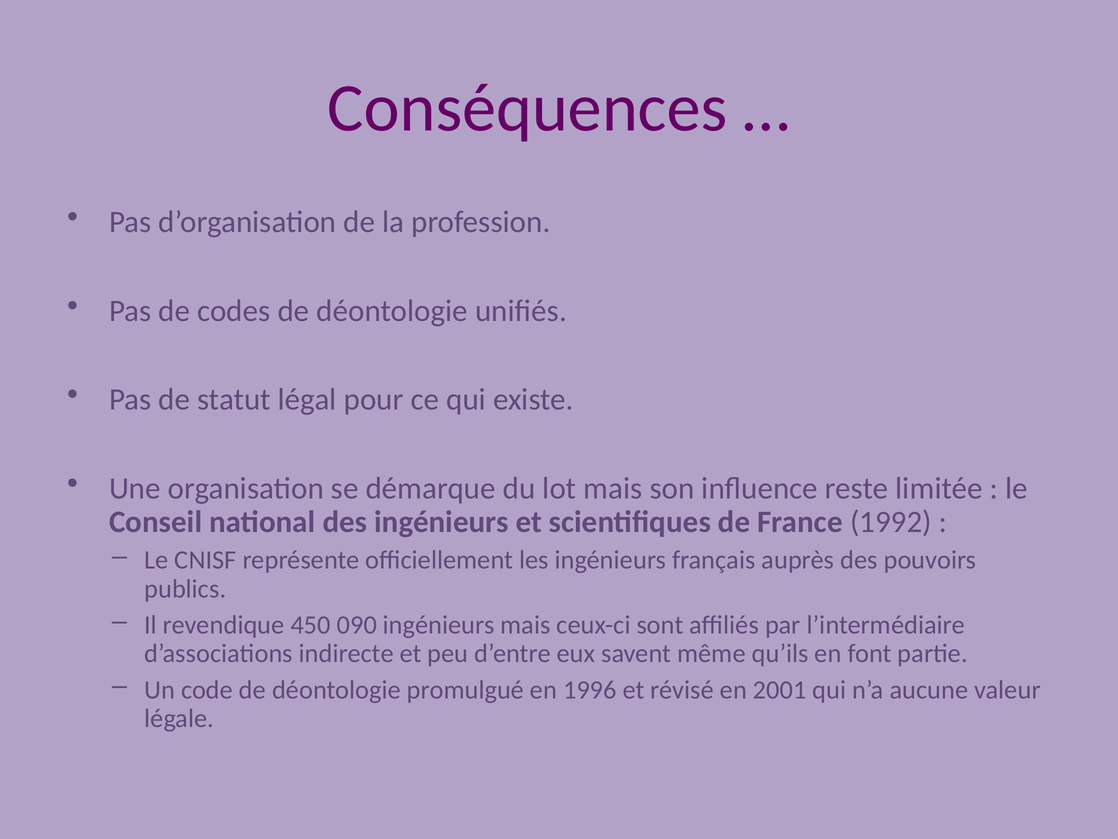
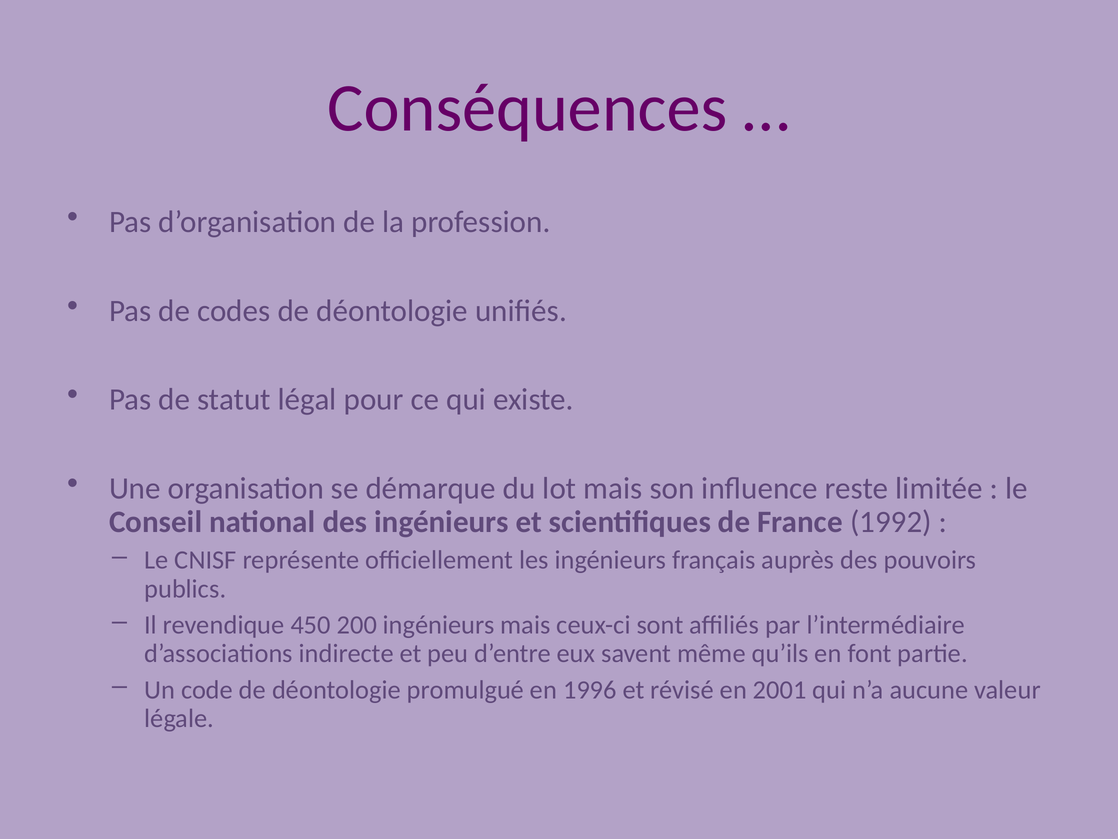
090: 090 -> 200 (357, 625)
